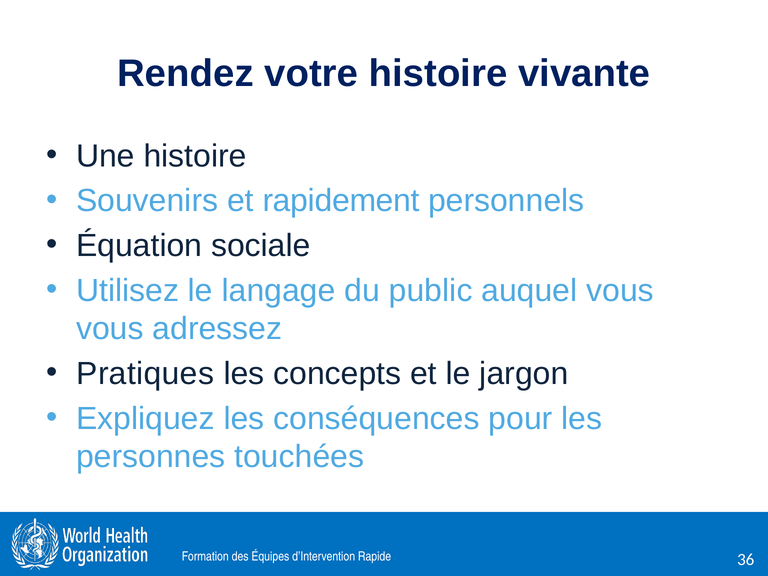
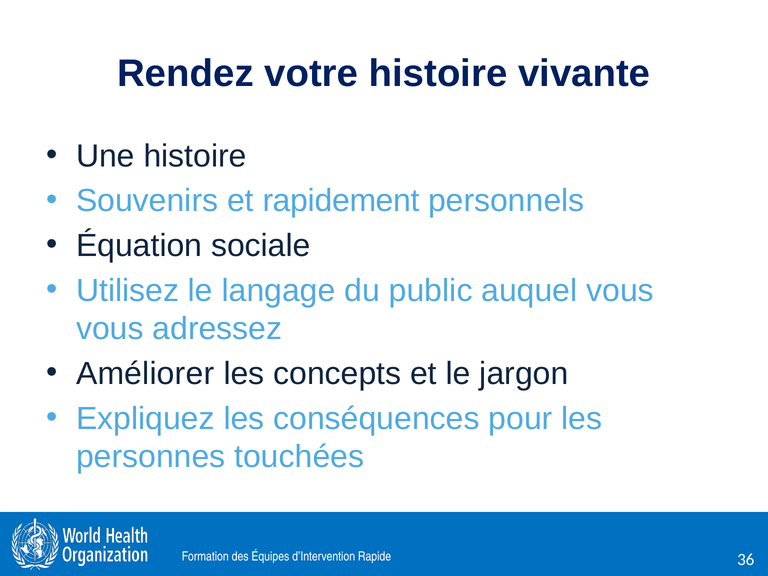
Pratiques: Pratiques -> Améliorer (145, 374)
